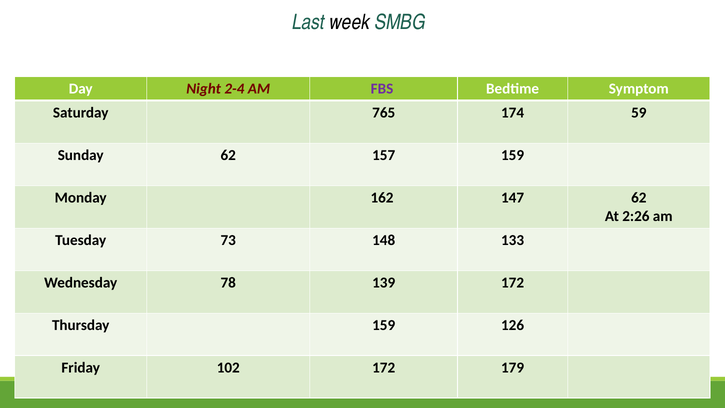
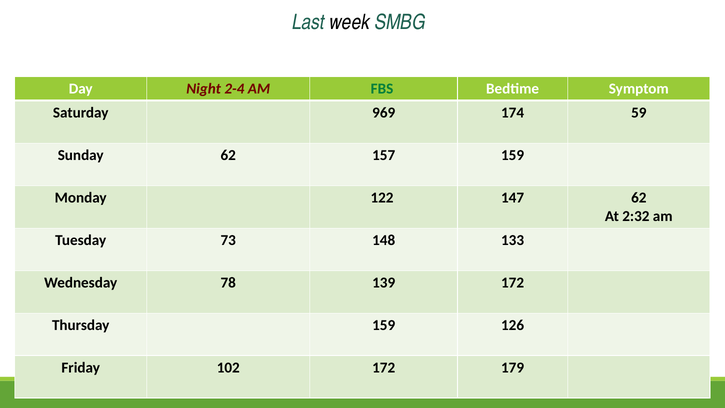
FBS colour: purple -> green (382, 89)
765: 765 -> 969 (384, 113)
162: 162 -> 122 (382, 198)
2:26: 2:26 -> 2:32 (636, 216)
